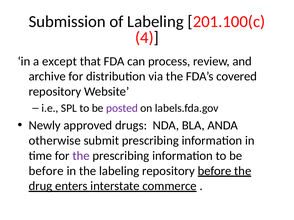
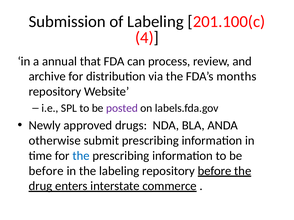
except: except -> annual (60, 61)
covered: covered -> months (236, 77)
the colour: purple -> blue (81, 156)
